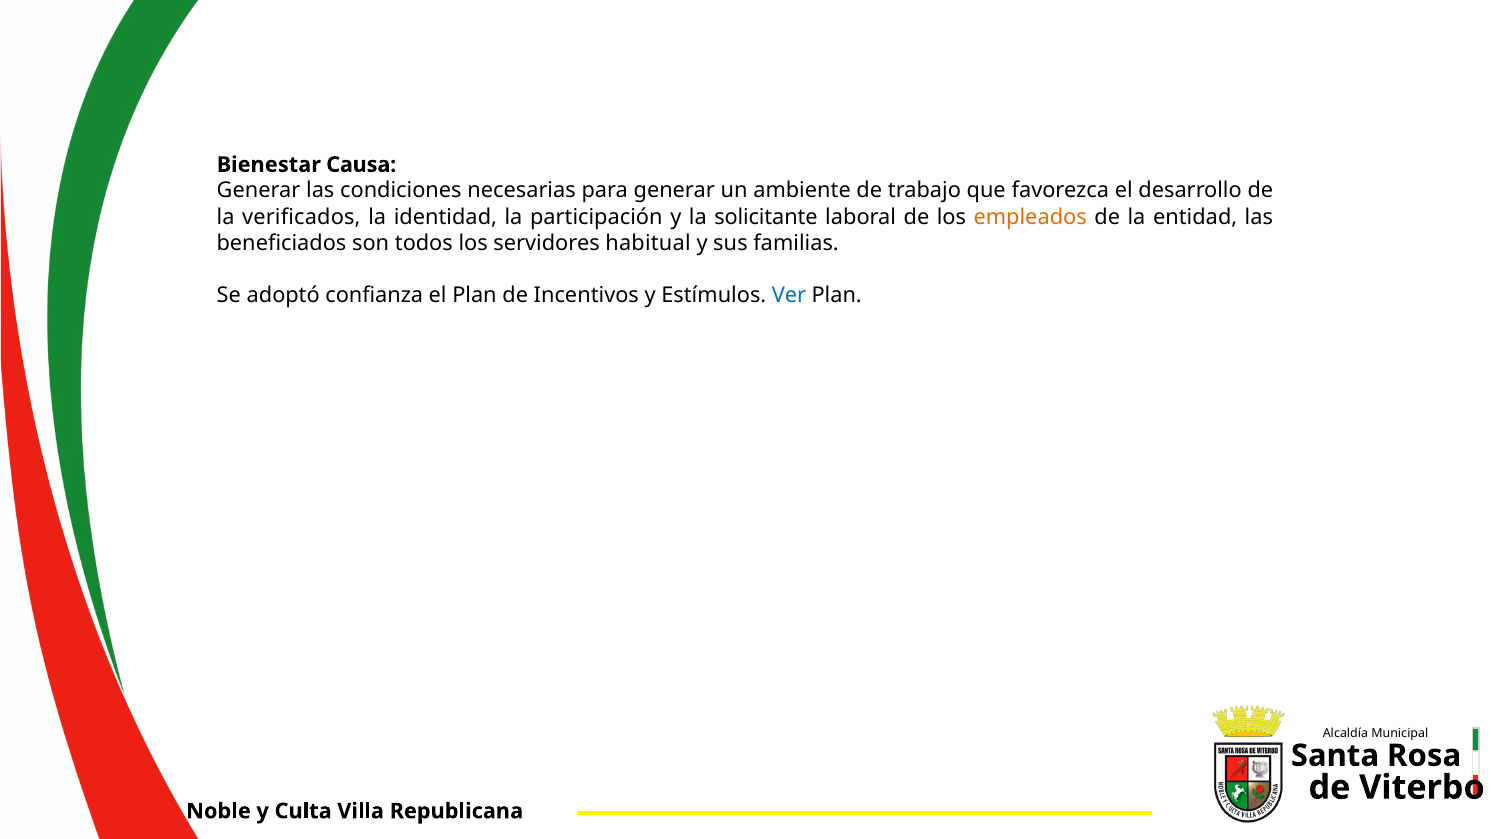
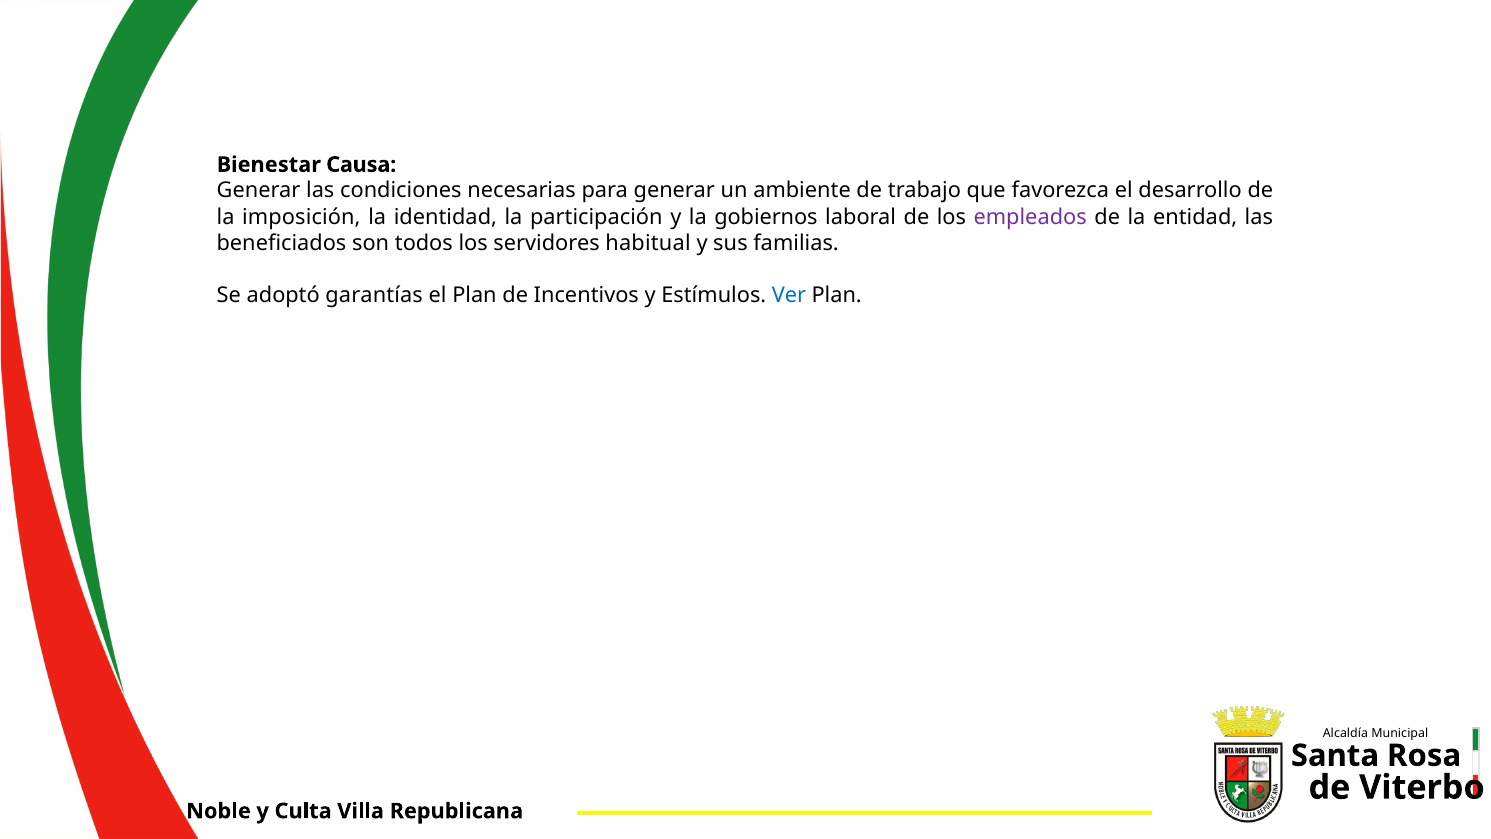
verificados: verificados -> imposición (301, 217)
solicitante: solicitante -> gobiernos (766, 217)
empleados colour: orange -> purple (1030, 217)
confianza: confianza -> garantías (374, 295)
